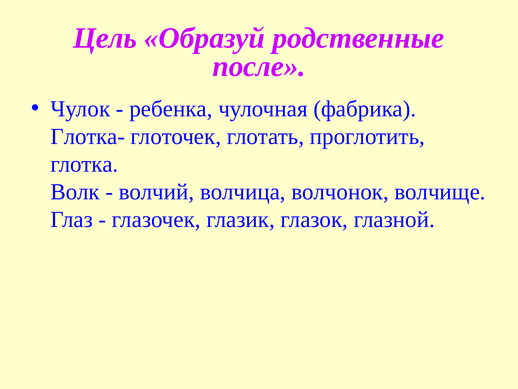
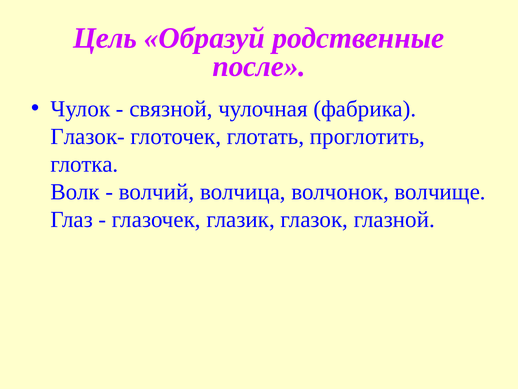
ребенка: ребенка -> связной (171, 109)
Глотка-: Глотка- -> Глазок- (88, 136)
